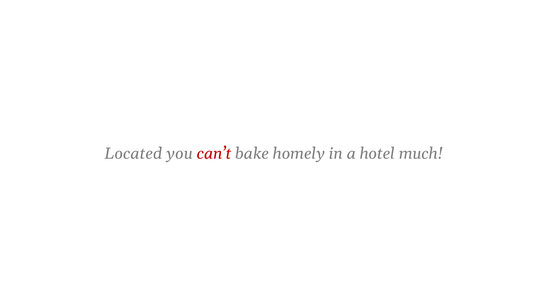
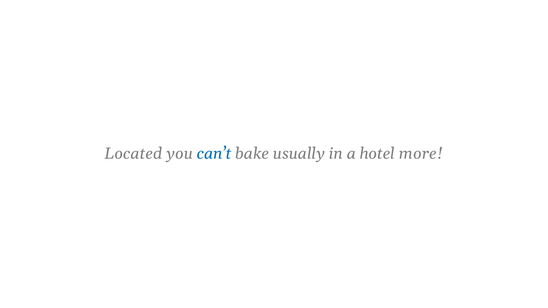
can’t colour: red -> blue (214, 154)
homely: homely -> usually (299, 154)
much: much -> more (421, 154)
